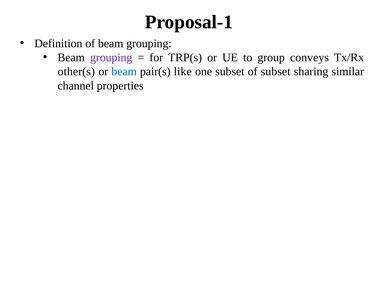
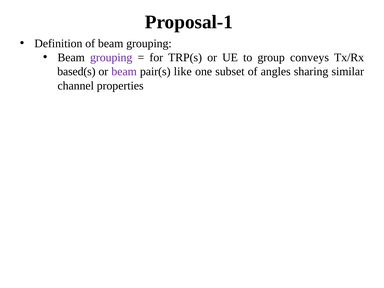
other(s: other(s -> based(s (76, 72)
beam colour: blue -> purple (124, 72)
of subset: subset -> angles (276, 72)
